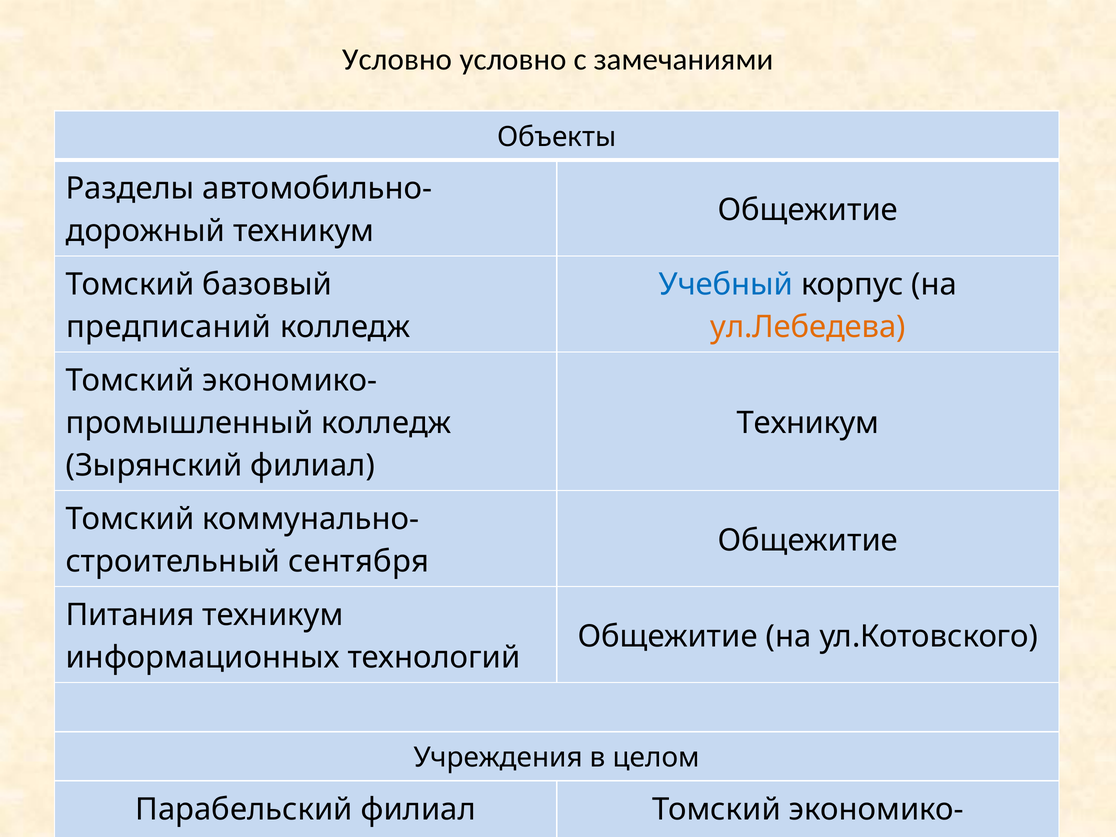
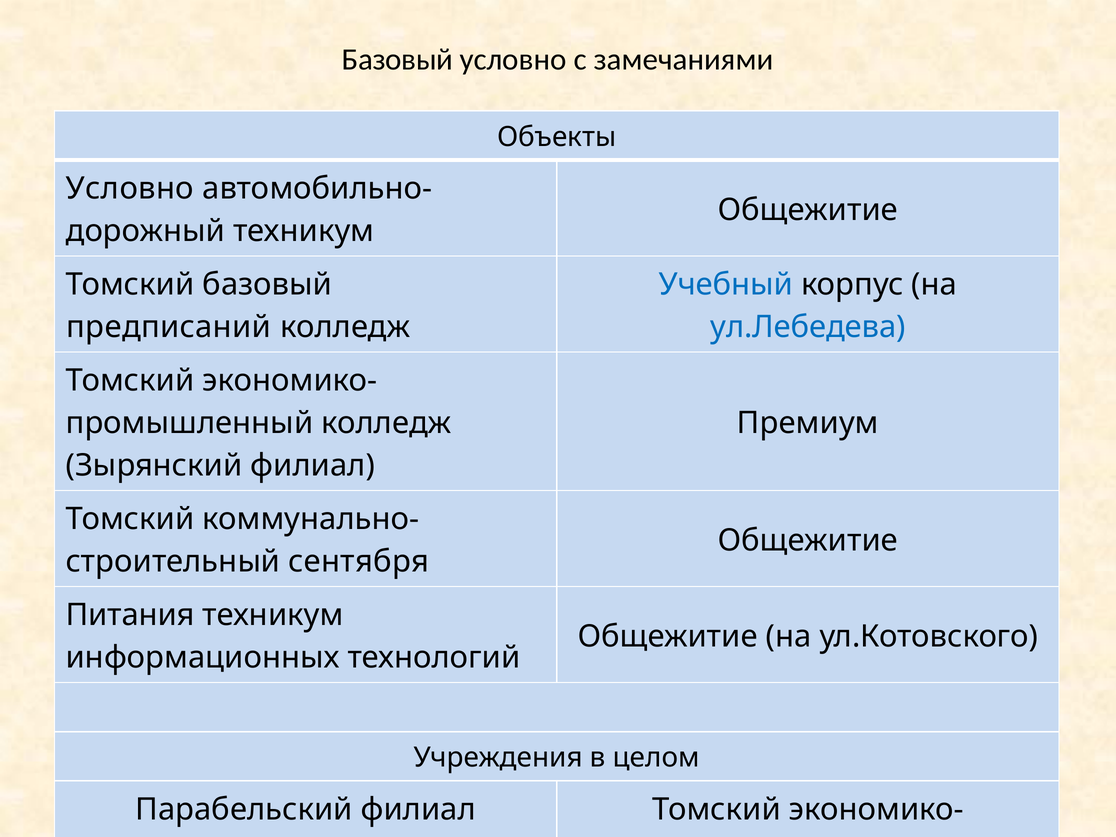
Условно: Условно -> Базовый (397, 59)
Разделы: Разделы -> Условно (130, 189)
ул.Лебедева colour: orange -> blue (808, 327)
Техникум: Техникум -> Премиум (808, 423)
